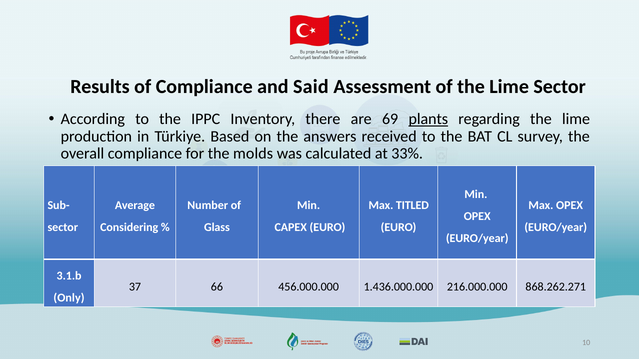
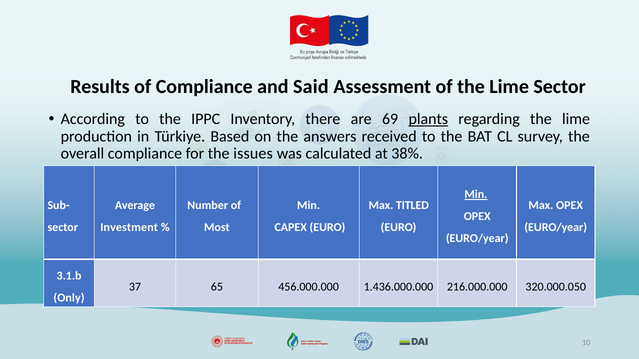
molds: molds -> issues (253, 154)
33%: 33% -> 38% (407, 154)
Min underline: none -> present (476, 195)
Considering: Considering -> Investment (129, 227)
Glass: Glass -> Most (217, 227)
66: 66 -> 65 (217, 287)
868.262.271: 868.262.271 -> 320.000.050 (556, 287)
